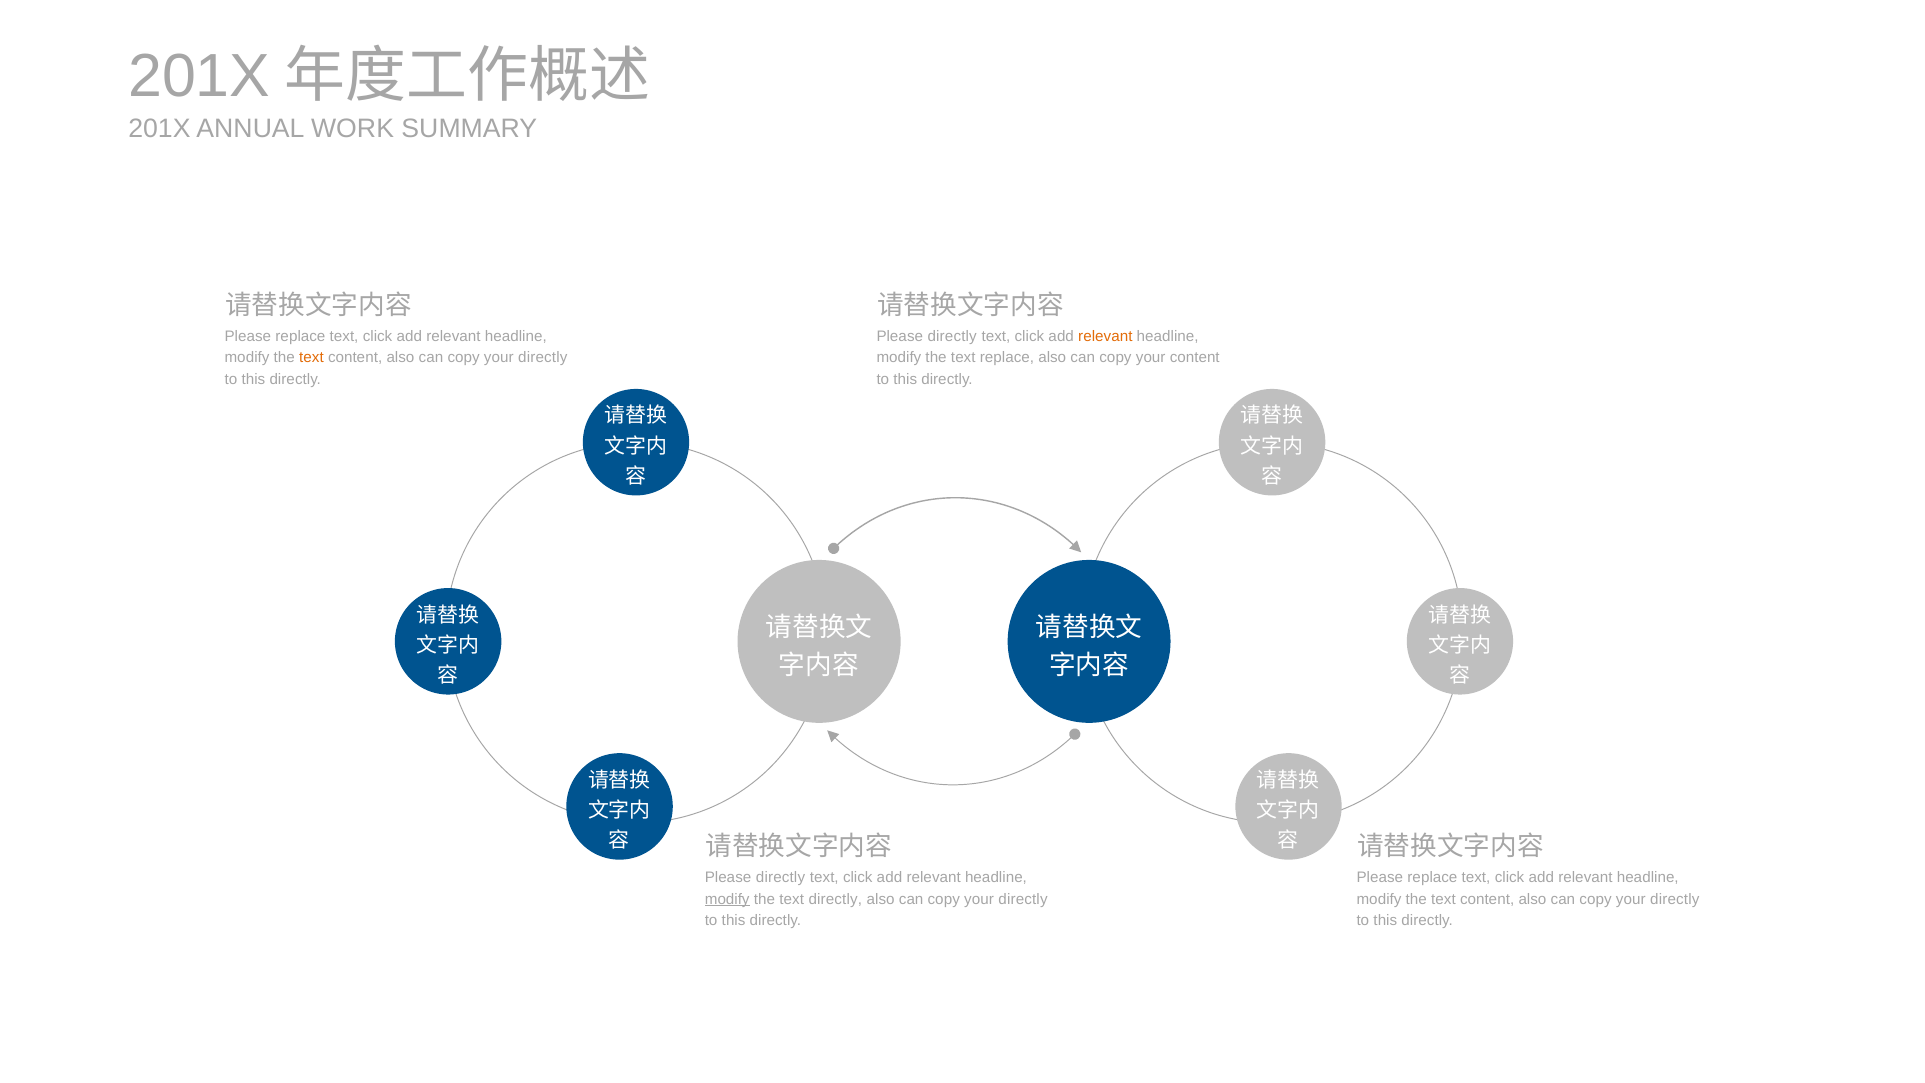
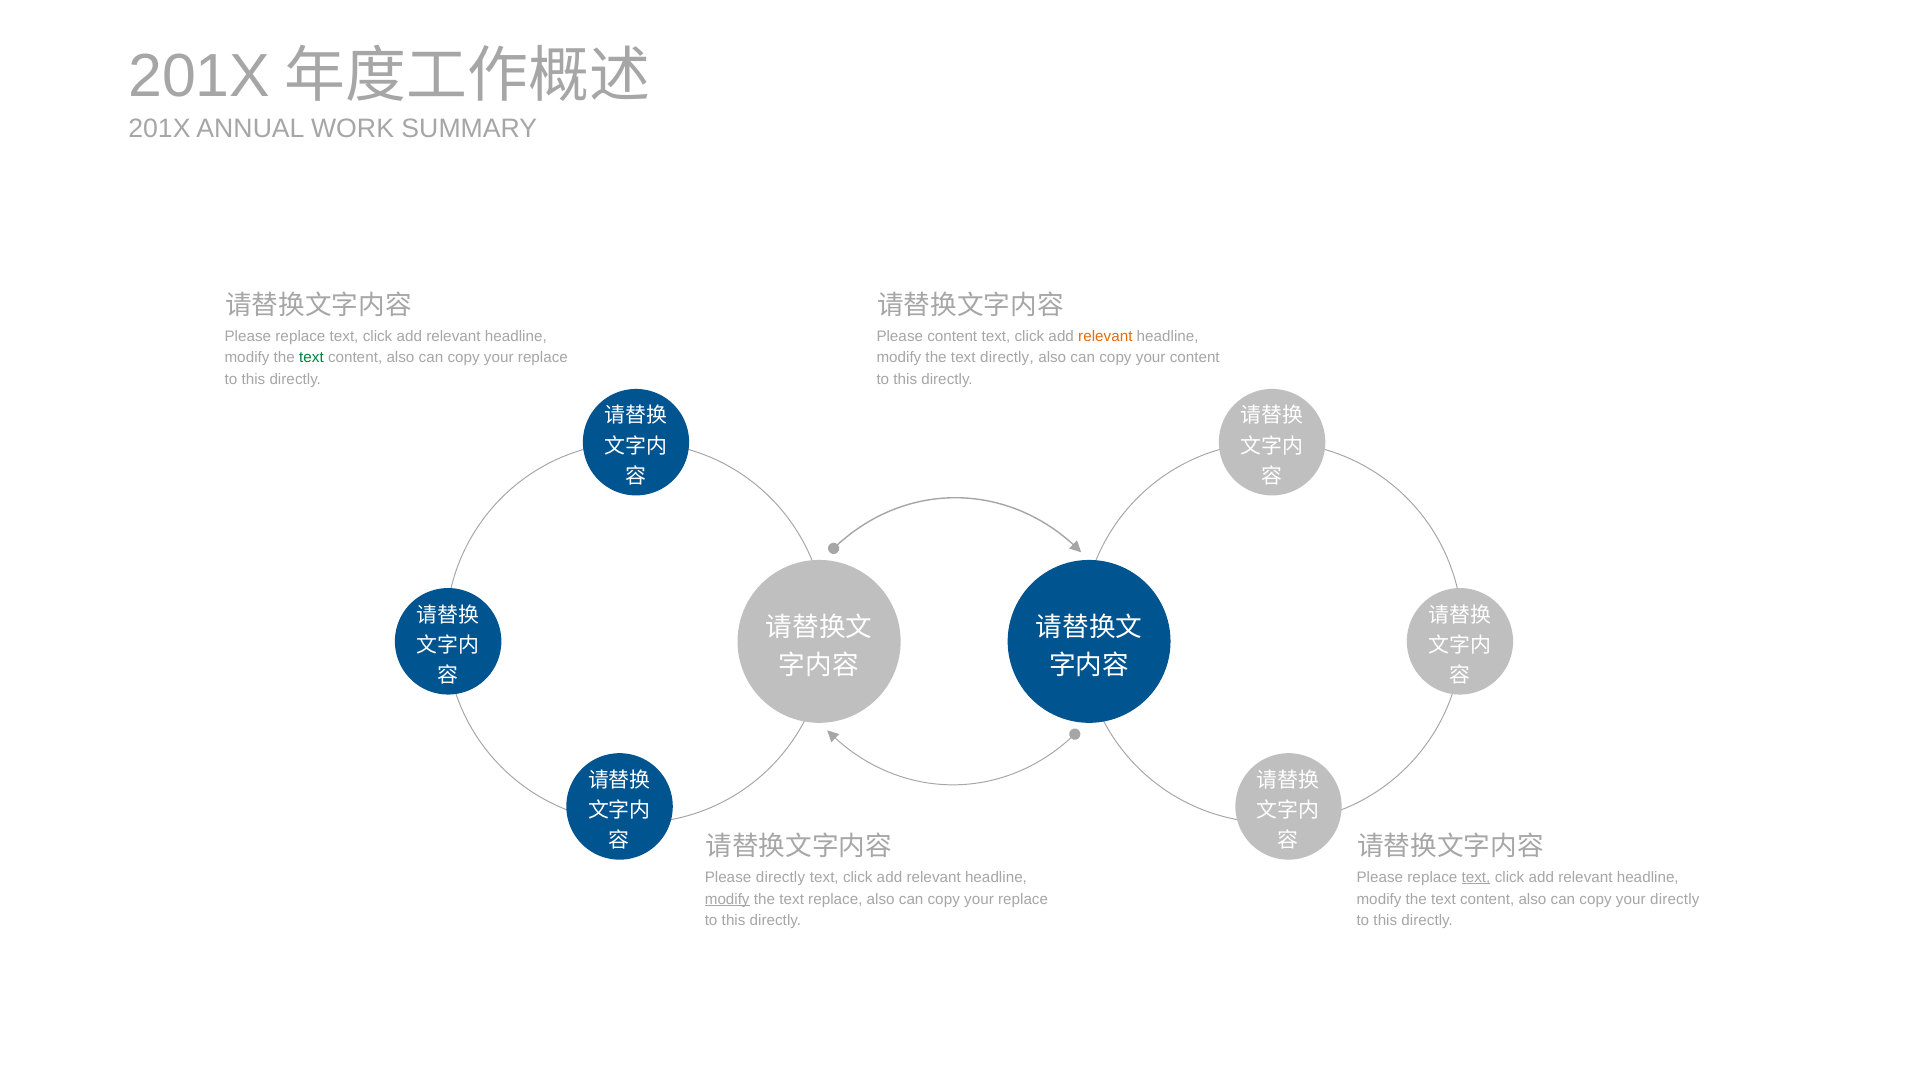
directly: directly -> content (952, 336)
text colour: orange -> green (311, 358)
directly: directly -> replace (543, 358)
text replace: replace -> directly (1007, 358)
text underline: none -> present (1476, 877)
text directly: directly -> replace (835, 899)
directly: directly -> replace (1023, 899)
